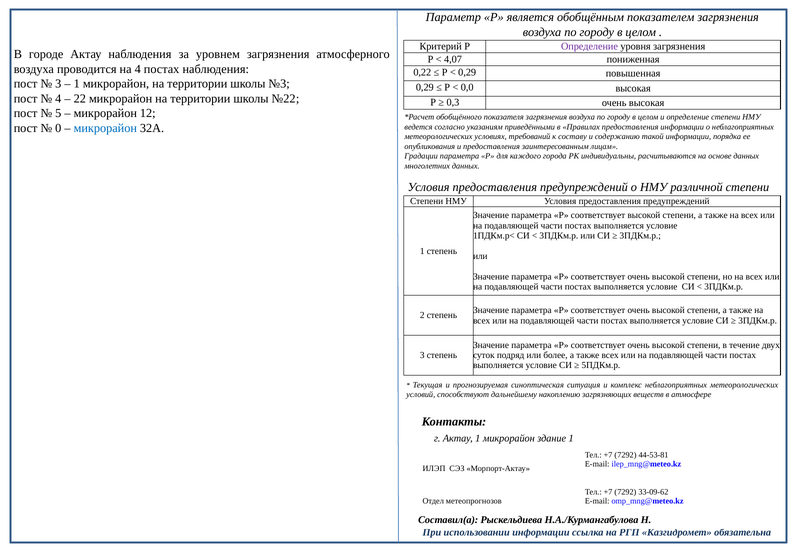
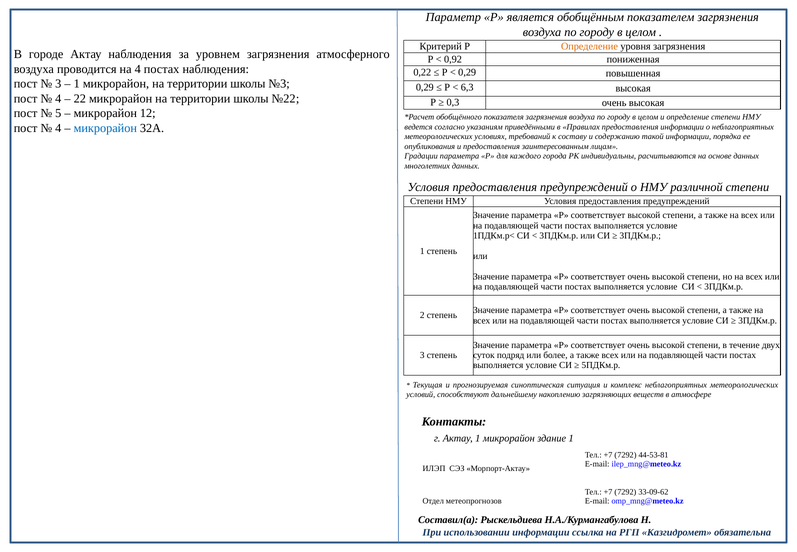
Определение colour: purple -> orange (589, 47)
4,07: 4,07 -> 0,92 (453, 59)
0,0: 0,0 -> 6,3 (467, 87)
0: 0 -> 4 (58, 128)
